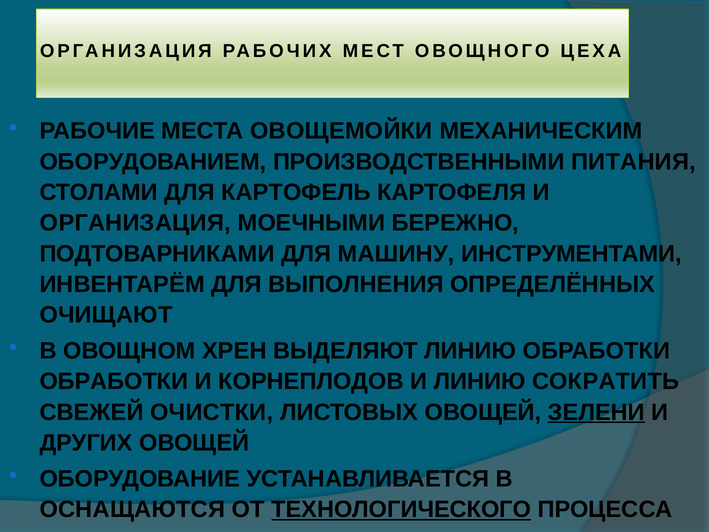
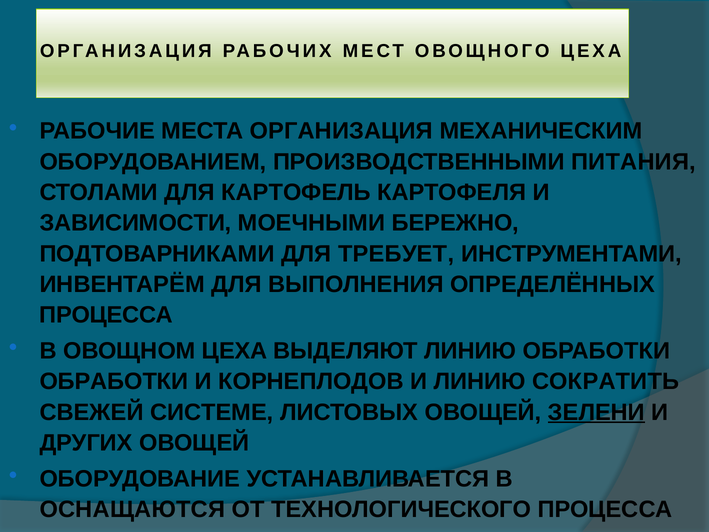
МЕСТА ОВОЩЕМОЙКИ: ОВОЩЕМОЙКИ -> ОРГАНИЗАЦИЯ (341, 131)
ОРГАНИЗАЦИЯ: ОРГАНИЗАЦИЯ -> ЗАВИСИМОСТИ (136, 223)
МАШИНУ: МАШИНУ -> ТРЕБУЕТ (396, 254)
ОЧИЩАЮТ: ОЧИЩАЮТ -> ПРОЦЕССА (106, 315)
ОВОЩНОМ ХРЕН: ХРЕН -> ЦЕХА (235, 351)
ОЧИСТКИ: ОЧИСТКИ -> СИСТЕМЕ (212, 412)
ТЕХНОЛОГИЧЕСКОГО underline: present -> none (401, 509)
